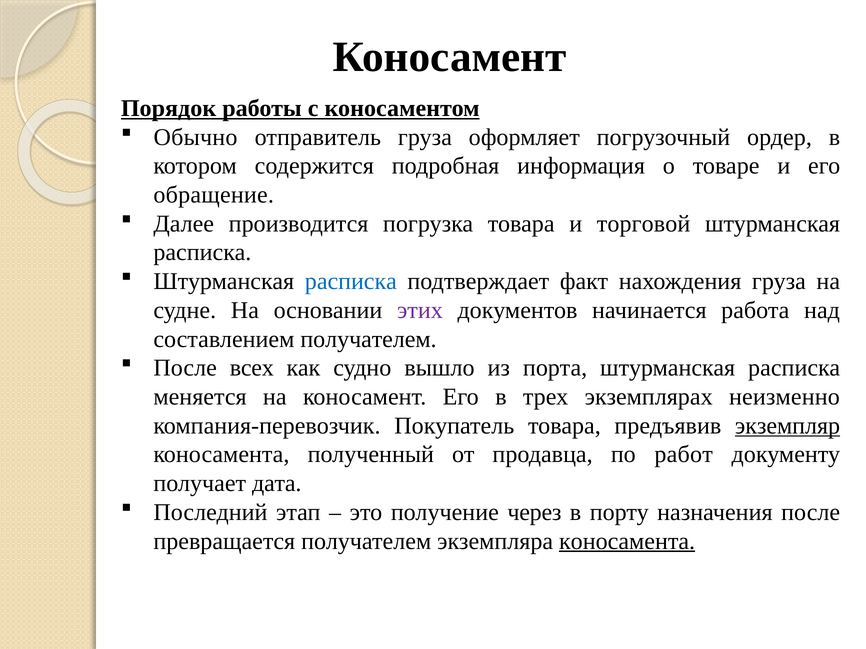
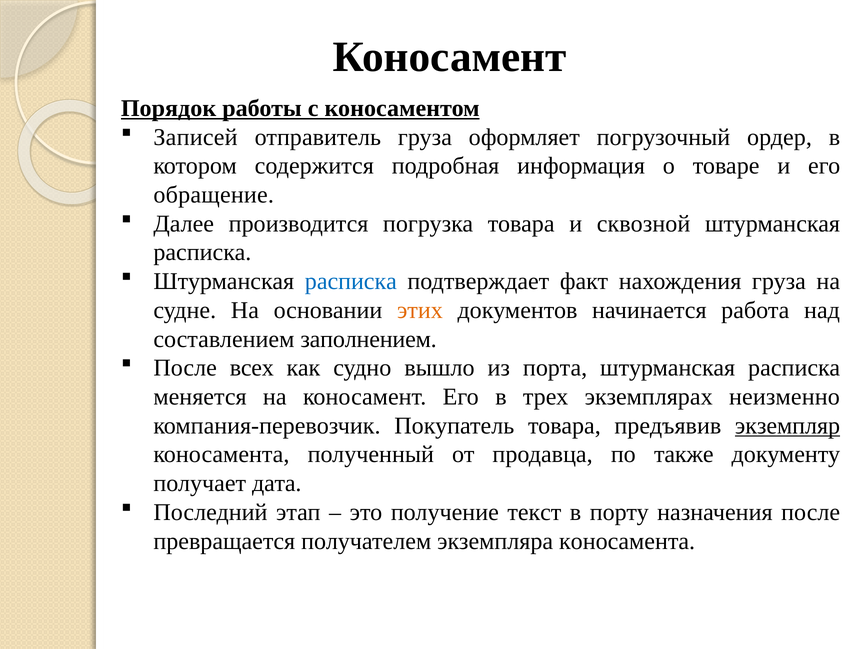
Обычно: Обычно -> Записей (196, 137)
торговой: торговой -> сквозной (644, 224)
этих colour: purple -> orange (420, 310)
составлением получателем: получателем -> заполнением (369, 339)
работ: работ -> также (684, 455)
через: через -> текст (534, 513)
коносамента underline: present -> none (627, 541)
